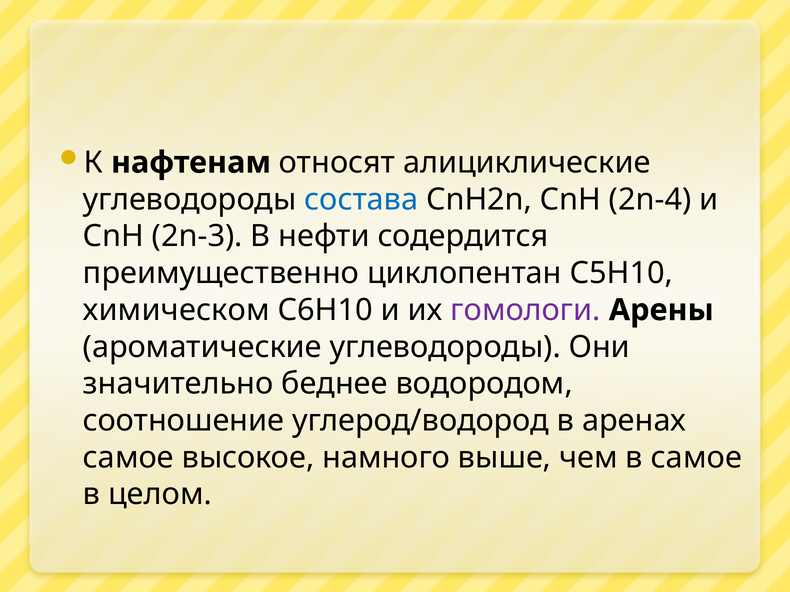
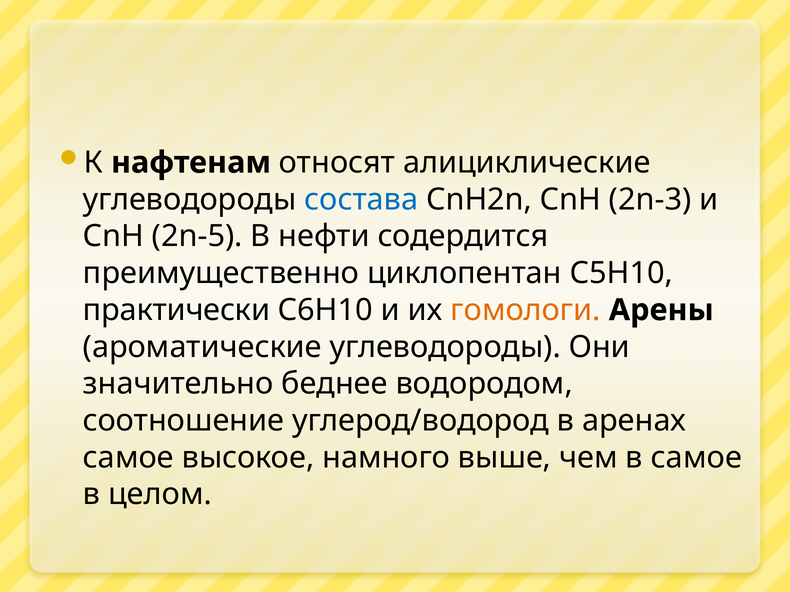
2n-4: 2n-4 -> 2n-3 (650, 200)
2n-3: 2n-3 -> 2n-5 (197, 237)
химическом: химическом -> практически (177, 310)
гомологи colour: purple -> orange (526, 310)
